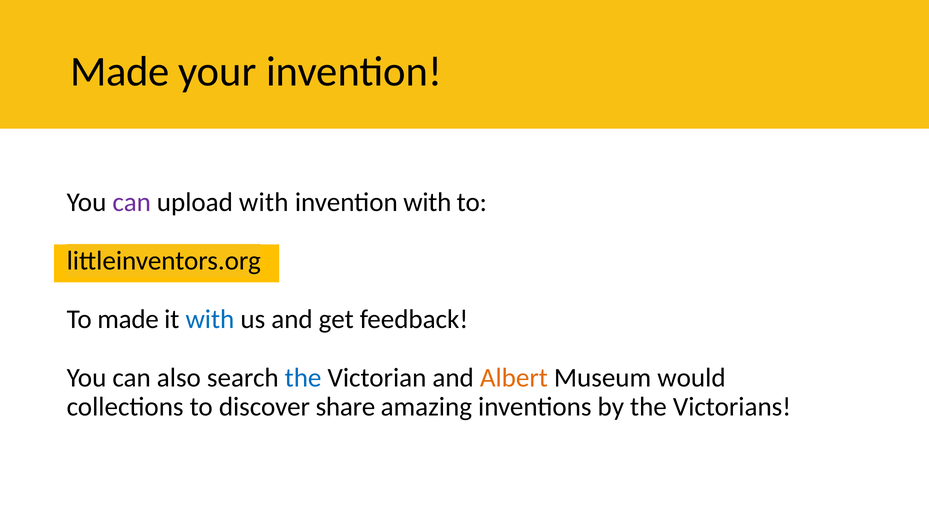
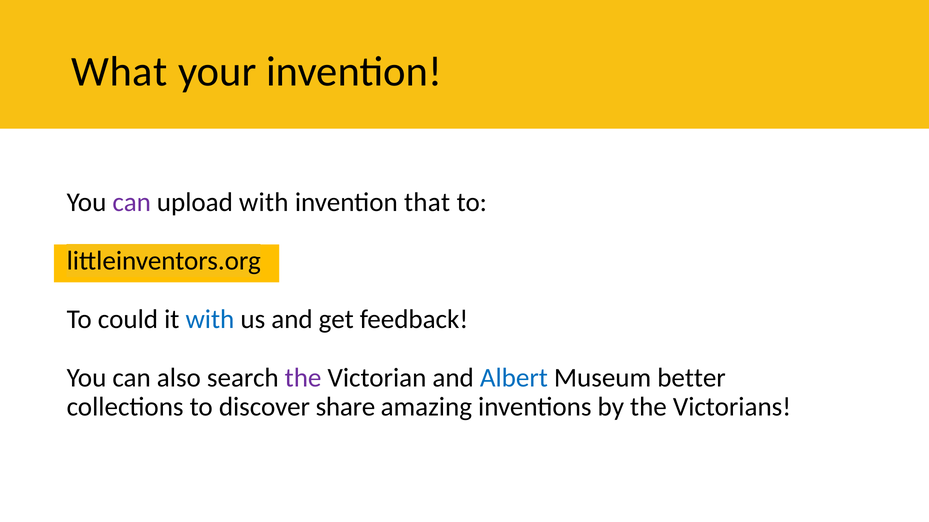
Made: Made -> What (119, 72)
invention with: with -> that (427, 202)
To made: made -> could (128, 320)
the colour: blue -> purple (303, 378)
Albert colour: orange -> blue (514, 378)
would: would -> better (692, 378)
